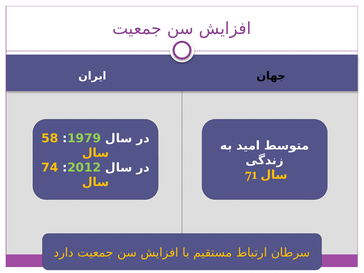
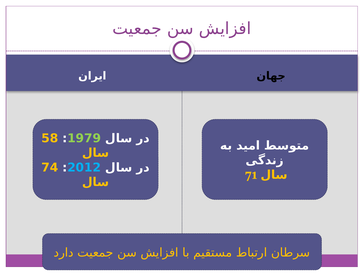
2012 colour: light green -> light blue (84, 168)
